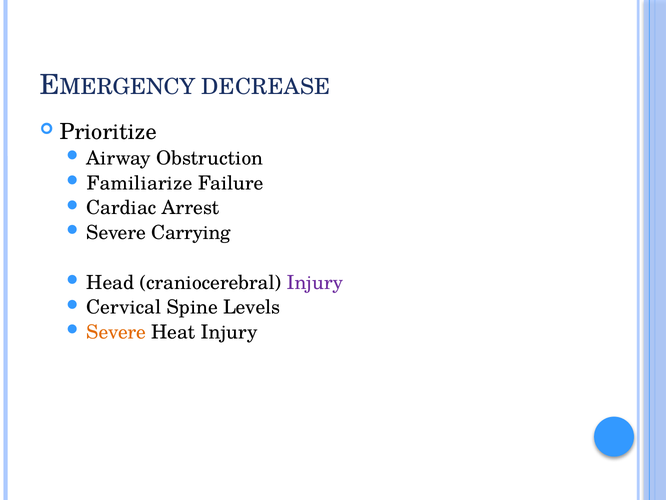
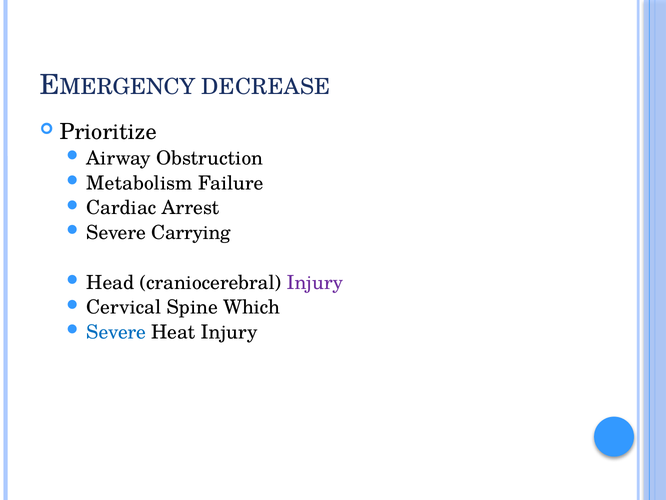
Familiarize: Familiarize -> Metabolism (140, 183)
Levels: Levels -> Which (252, 307)
Severe colour: orange -> blue (116, 332)
